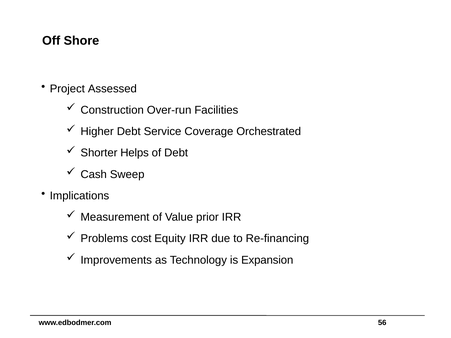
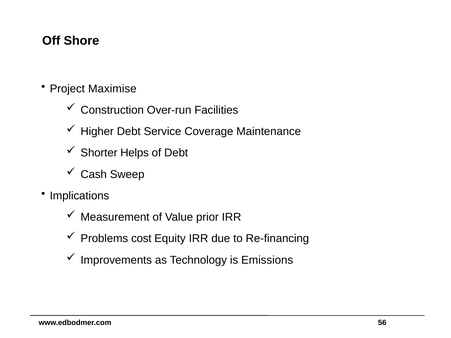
Assessed: Assessed -> Maximise (112, 89)
Orchestrated: Orchestrated -> Maintenance (269, 132)
Expansion: Expansion -> Emissions (267, 260)
